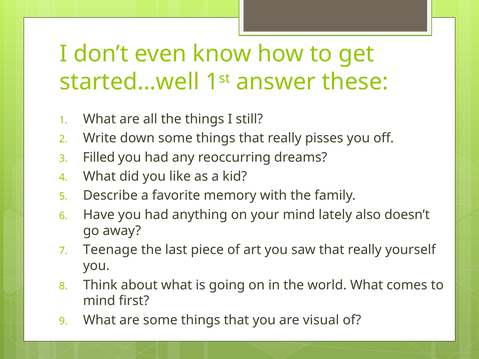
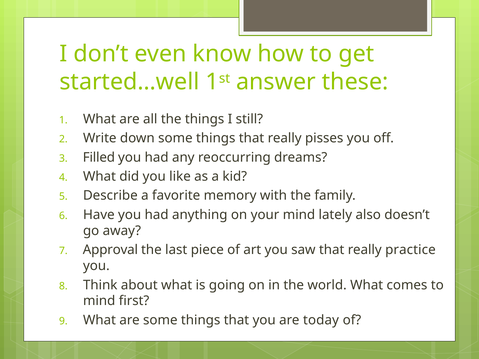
Teenage: Teenage -> Approval (110, 250)
yourself: yourself -> practice (410, 250)
visual: visual -> today (321, 320)
